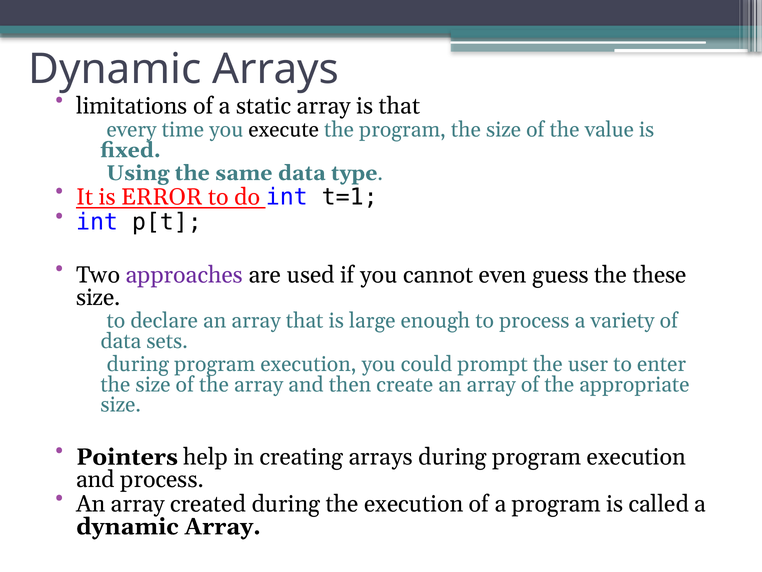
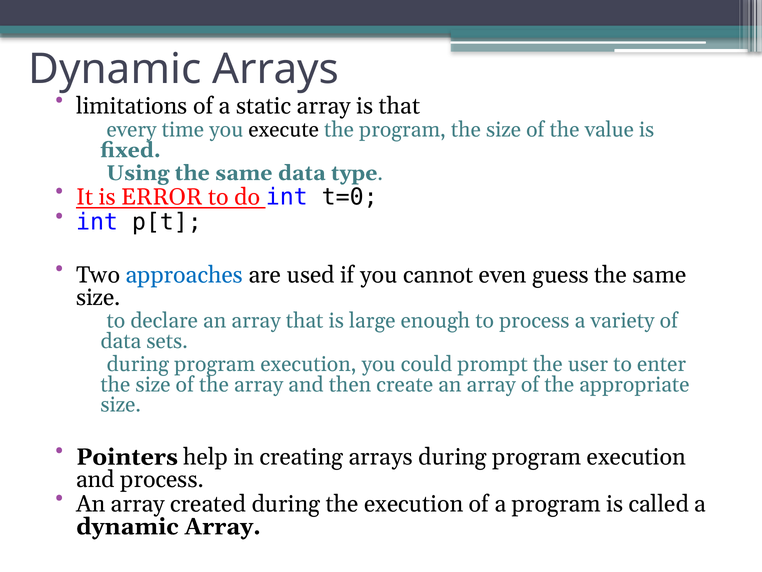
t=1: t=1 -> t=0 (350, 197)
approaches colour: purple -> blue (184, 275)
guess the these: these -> same (660, 275)
